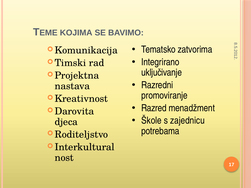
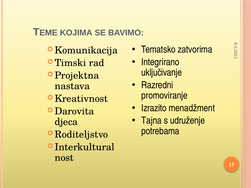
Razred: Razred -> Izrazito (154, 108)
Škole: Škole -> Tajna (151, 121)
zajednicu: zajednicu -> udruženje (188, 121)
